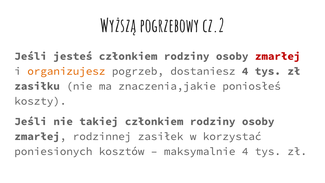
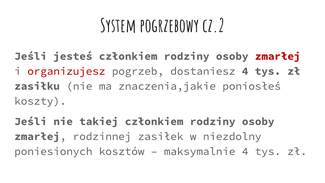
Wyższą: Wyższą -> System (118, 26)
organizujesz colour: orange -> red (66, 71)
korzystać: korzystać -> niezdolny (232, 136)
